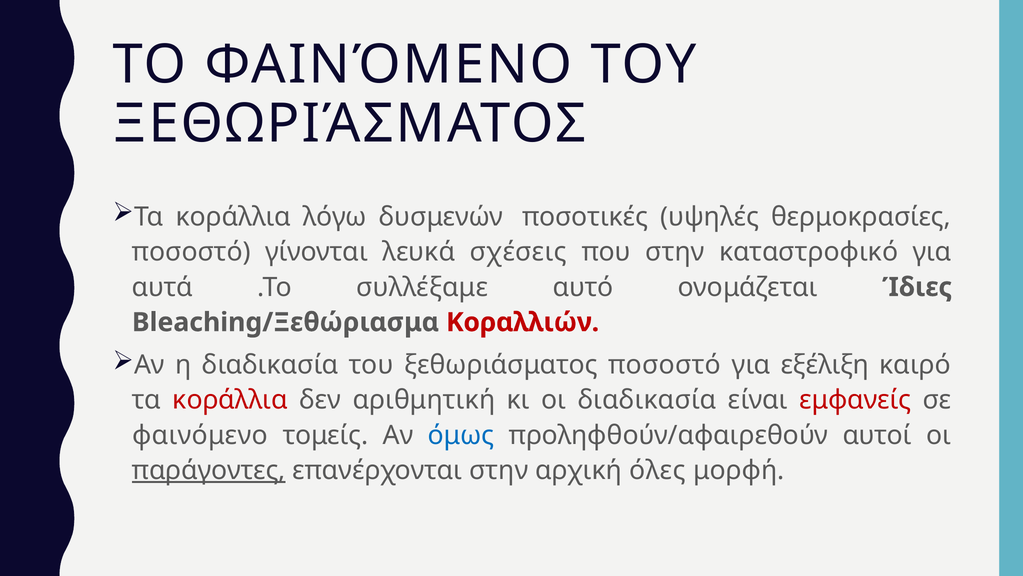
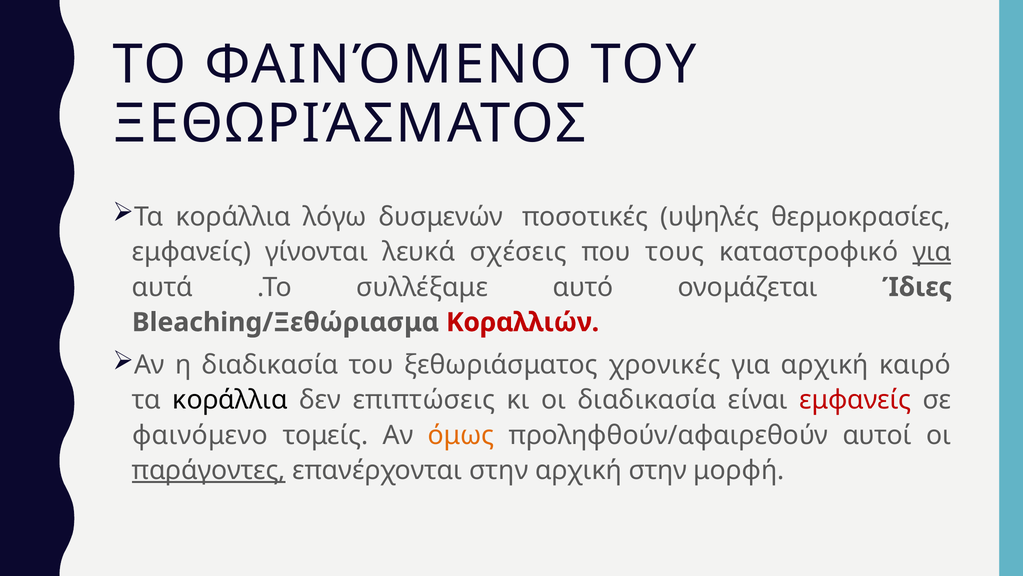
ποσοστό: ποσοστό -> εμφανείς (191, 252)
που στην: στην -> τους (675, 252)
για underline: none -> present (932, 252)
ξεθωριάσματος ποσοστό: ποσοστό -> χρονικές (665, 365)
για εξέλιξη: εξέλιξη -> αρχική (825, 365)
κοράλλια colour: red -> black (230, 400)
αριθμητική: αριθμητική -> επιπτώσεις (424, 400)
όμως colour: blue -> orange (461, 435)
αρχική όλες: όλες -> στην (658, 470)
